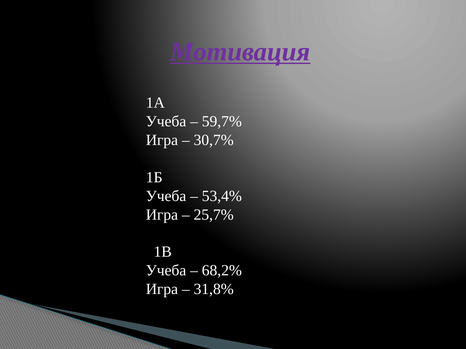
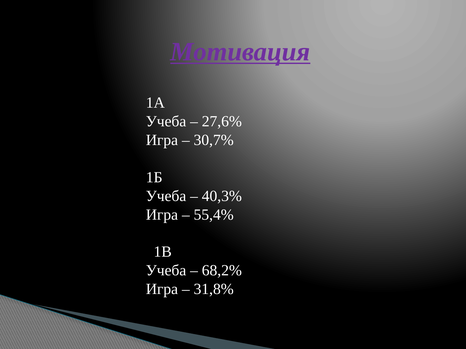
59,7%: 59,7% -> 27,6% (222, 122)
53,4%: 53,4% -> 40,3% (222, 196)
25,7%: 25,7% -> 55,4% (214, 215)
